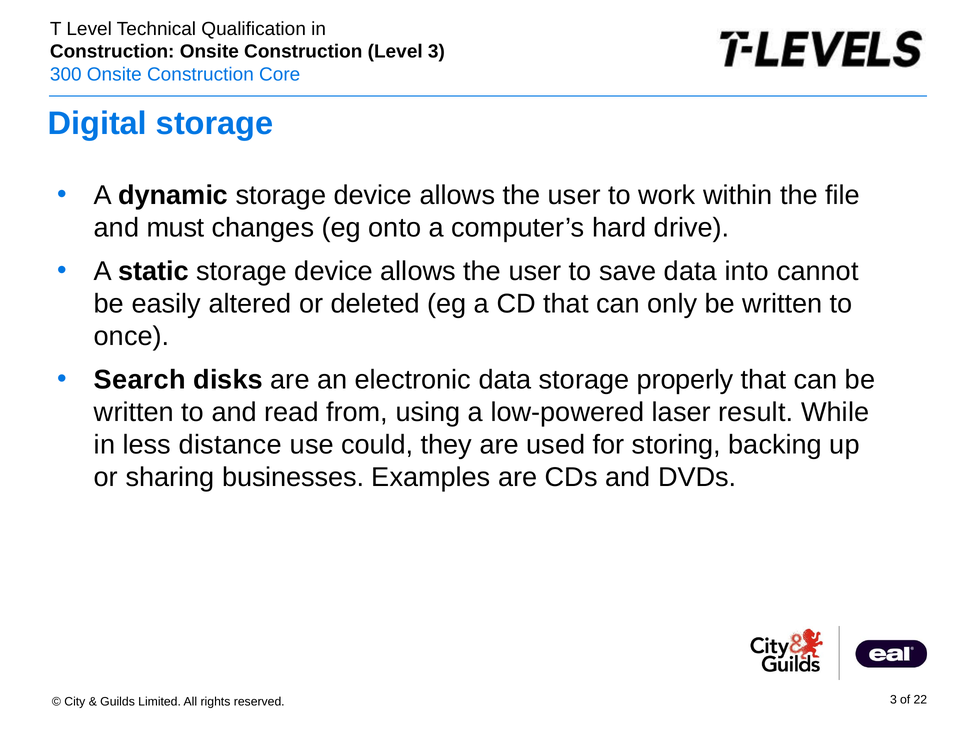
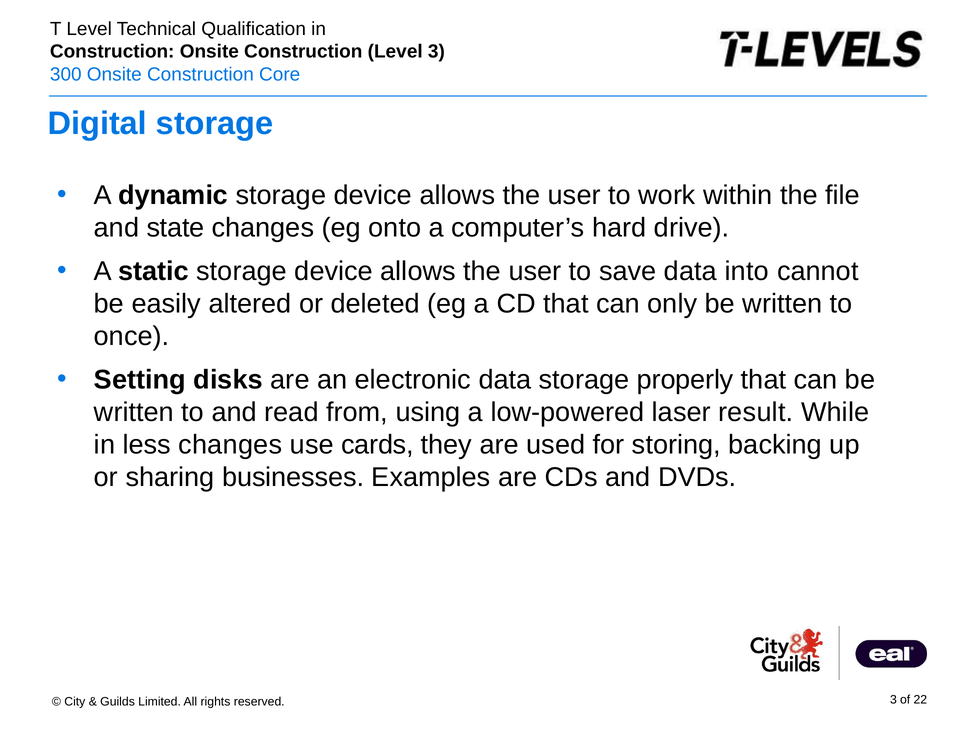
must: must -> state (175, 228)
Search: Search -> Setting (140, 380)
less distance: distance -> changes (230, 445)
could: could -> cards (377, 445)
